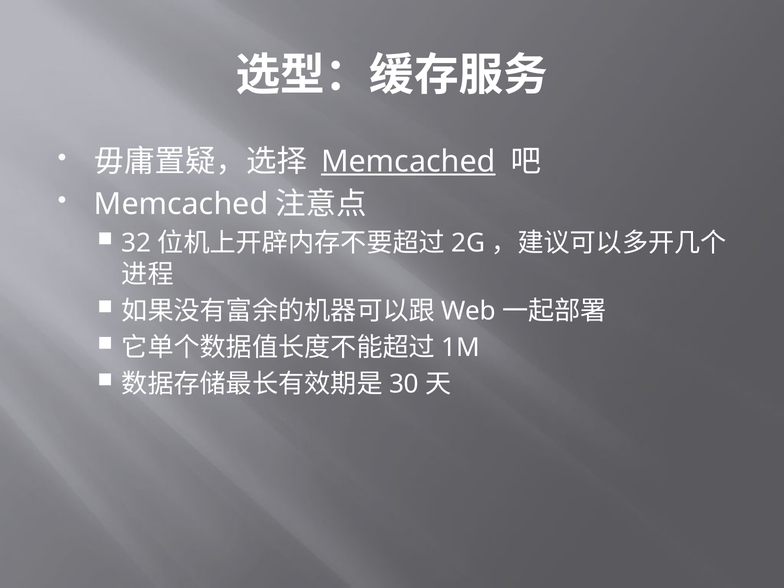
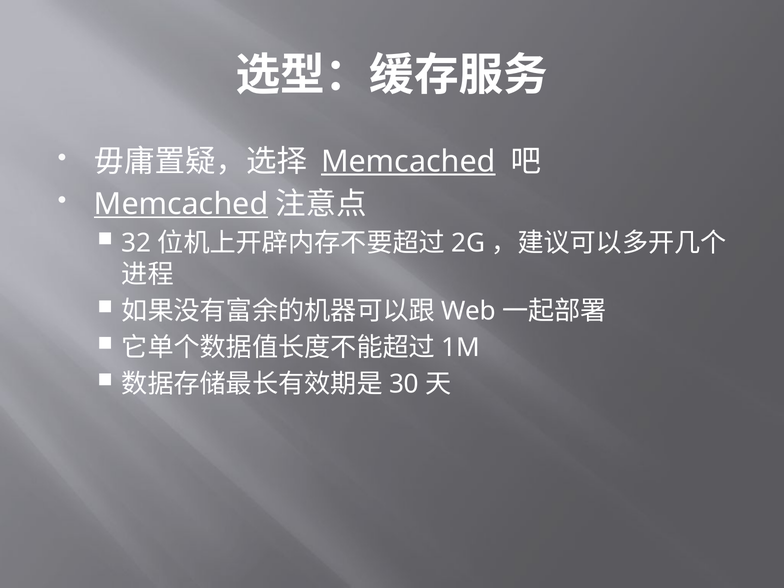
Memcached underline: none -> present (181, 204)
